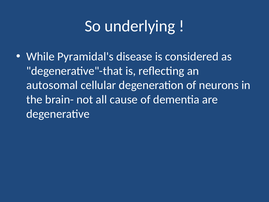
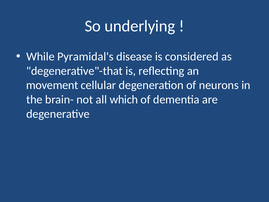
autosomal: autosomal -> movement (52, 85)
cause: cause -> which (124, 99)
